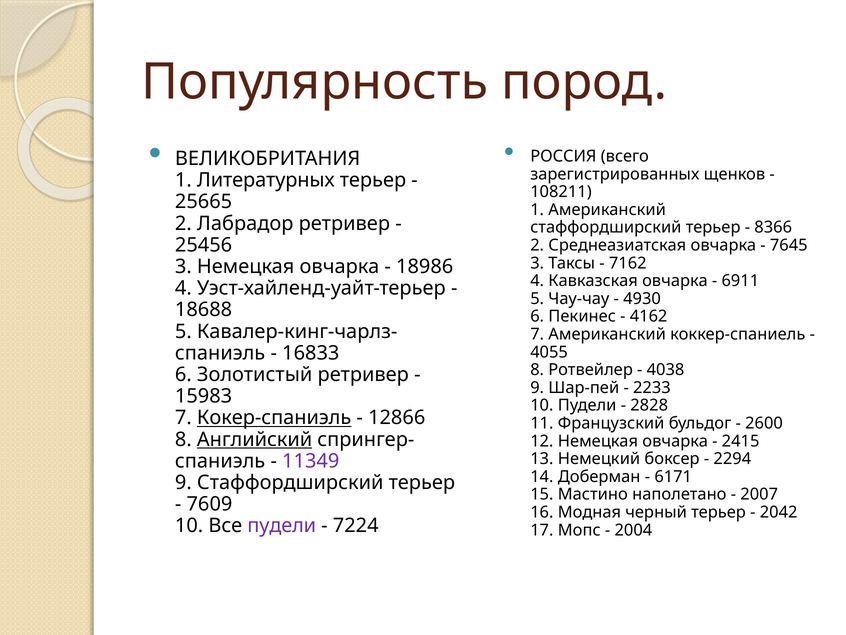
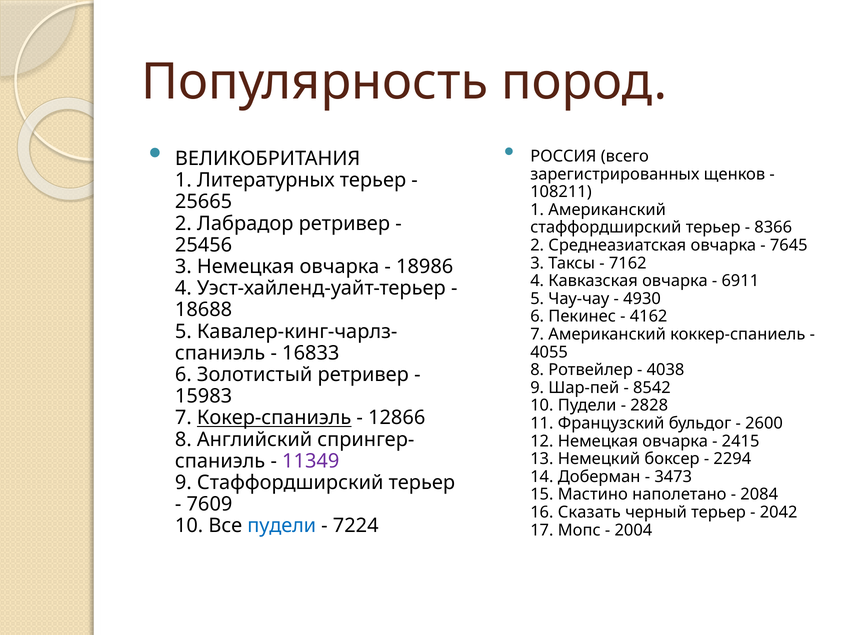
2233: 2233 -> 8542 (652, 387)
Английский underline: present -> none (255, 439)
6171: 6171 -> 3473 (673, 476)
2007: 2007 -> 2084 (759, 494)
Модная: Модная -> Сказать (589, 512)
пудели colour: purple -> blue (282, 525)
